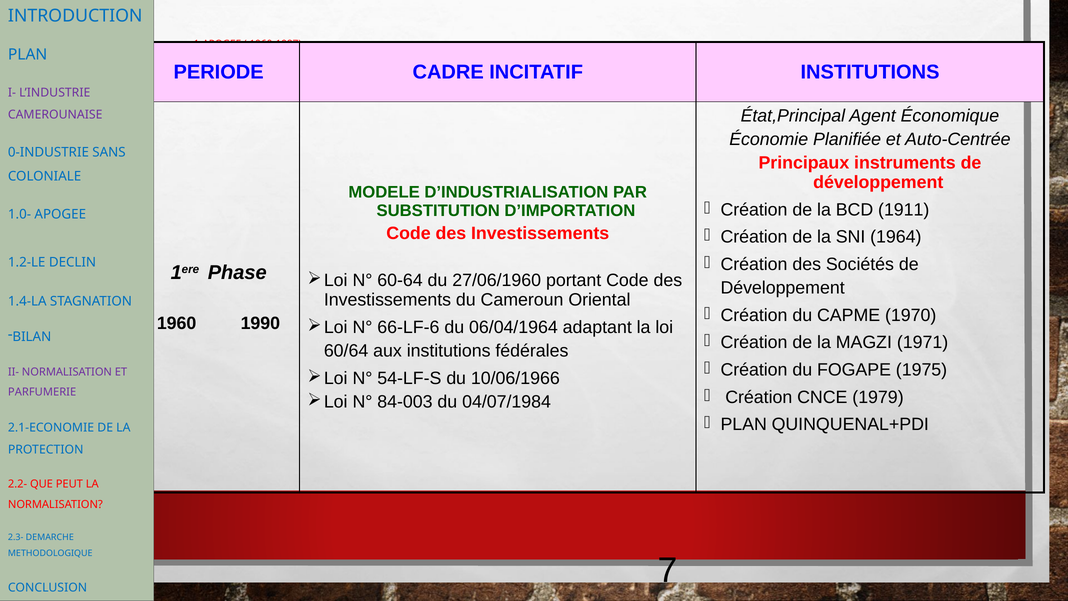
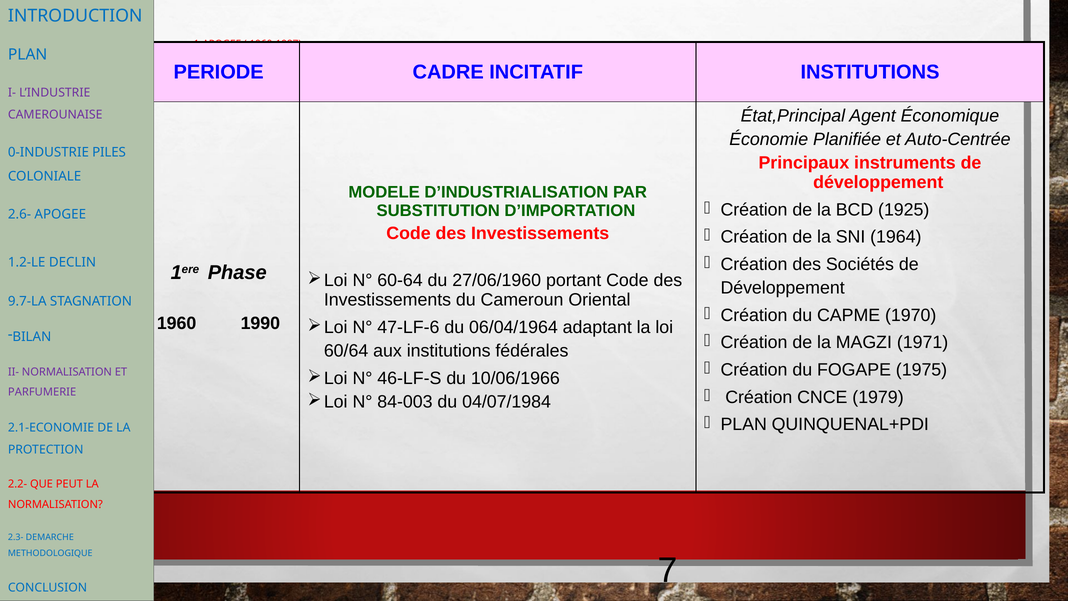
SANS: SANS -> PILES (109, 152)
1911: 1911 -> 1925 (904, 210)
1.0-: 1.0- -> 2.6- (20, 214)
1.4-LA: 1.4-LA -> 9.7-LA (27, 301)
66-LF-6: 66-LF-6 -> 47-LF-6 (408, 327)
54-LF-S: 54-LF-S -> 46-LF-S (409, 378)
